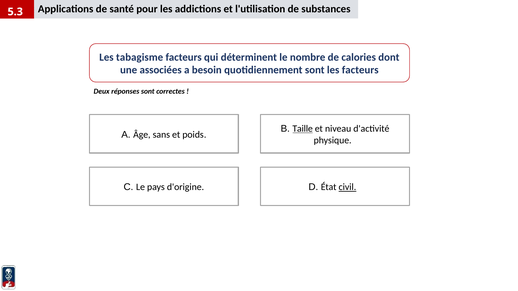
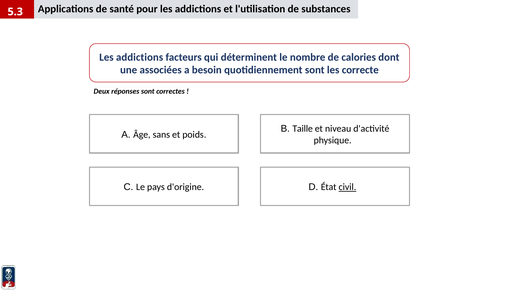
tabagisme: tabagisme -> addictions (140, 57)
les facteurs: facteurs -> correcte (360, 70)
Taille underline: present -> none (303, 129)
